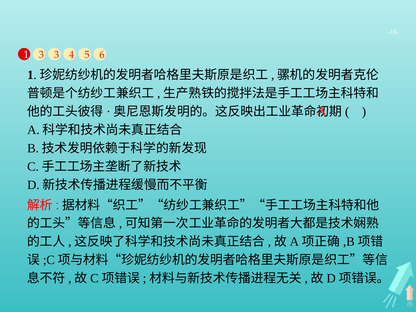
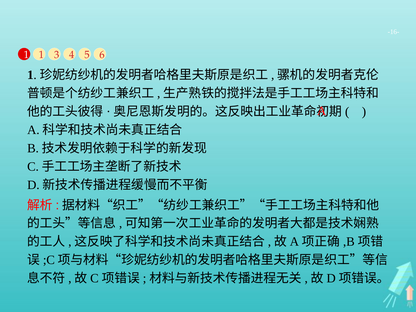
1 3: 3 -> 1 (42, 55)
